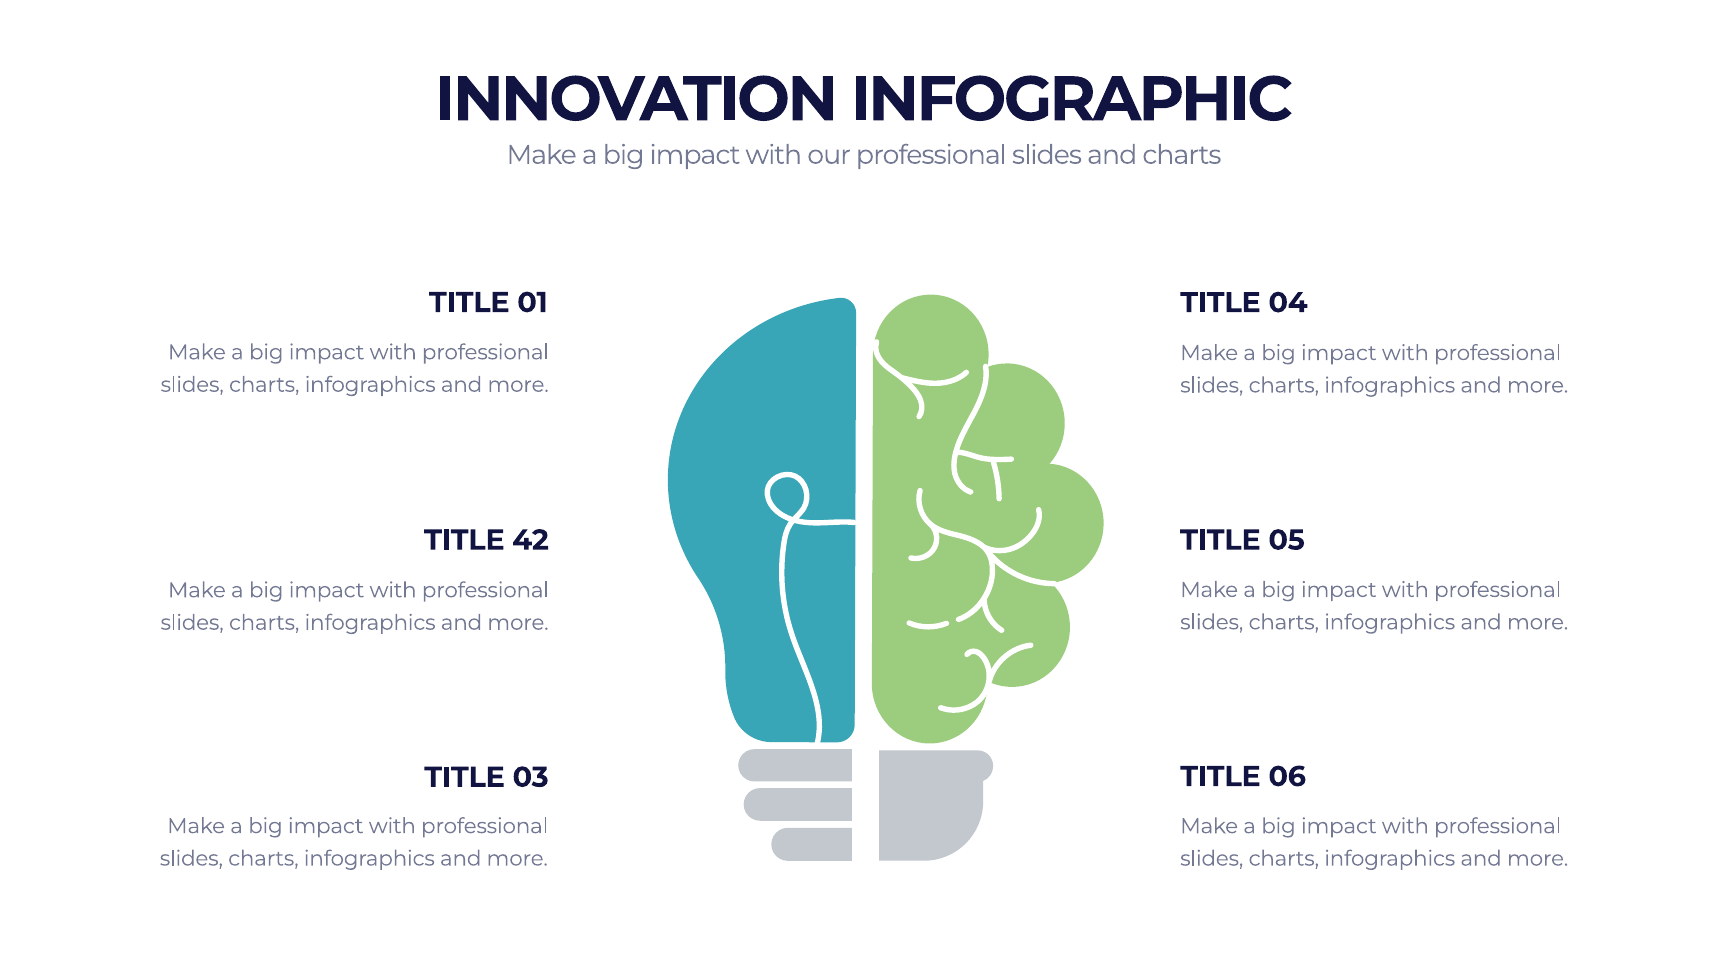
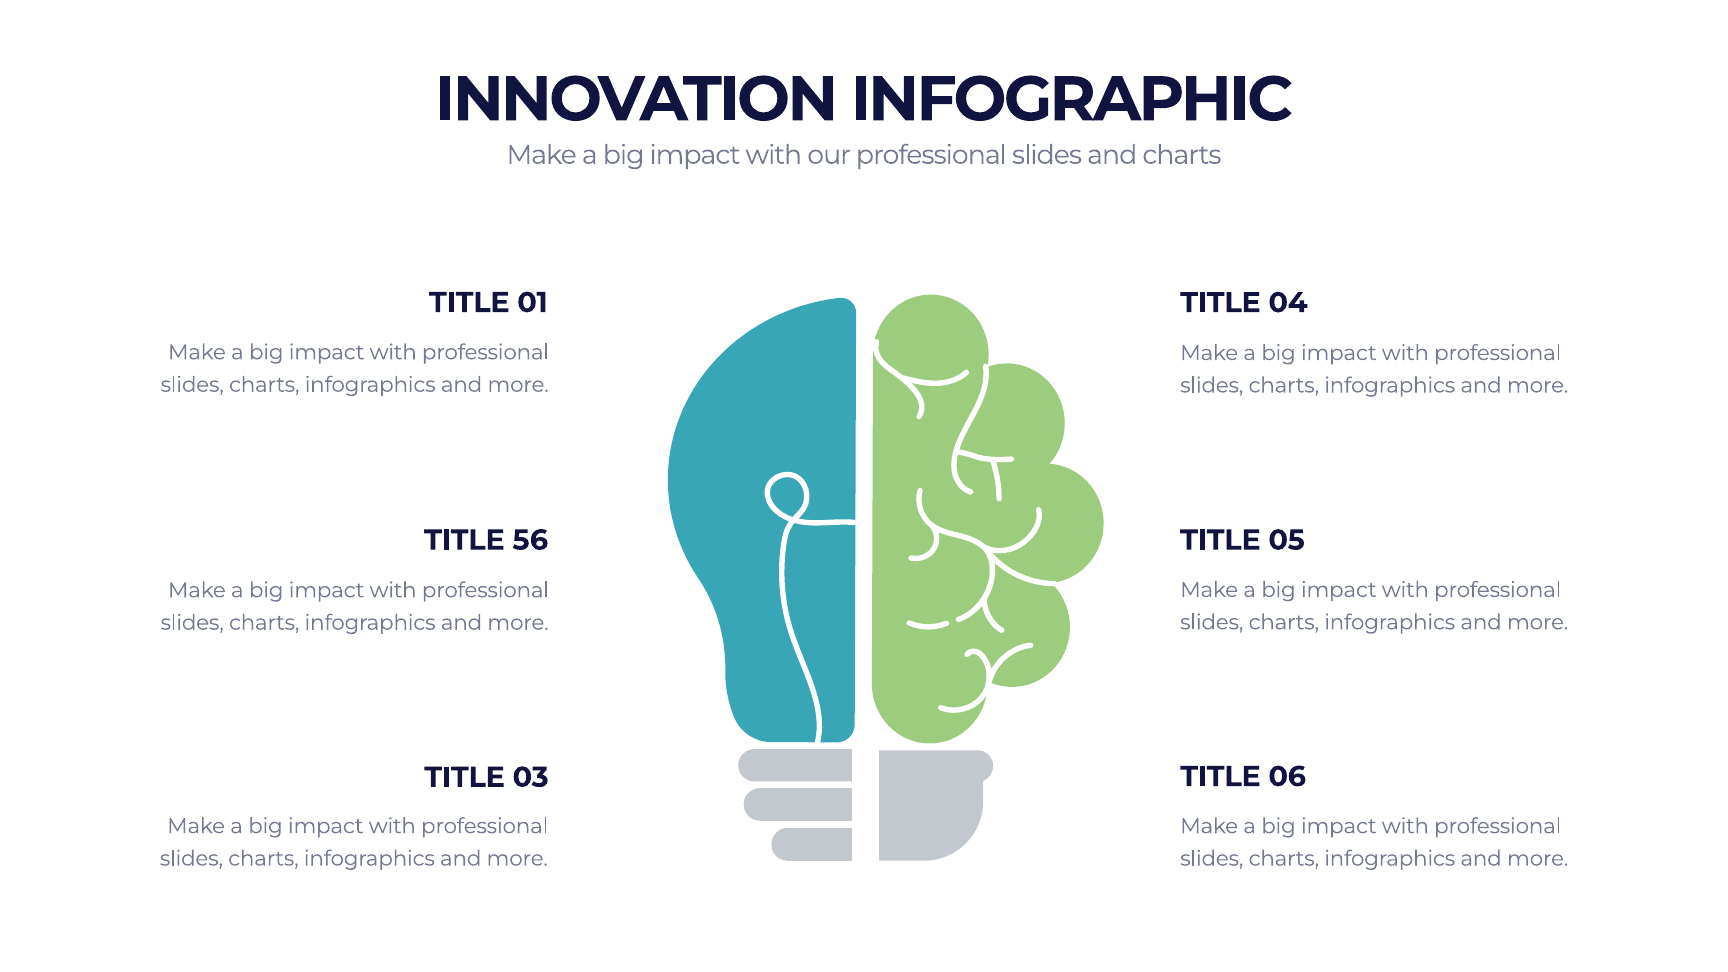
42: 42 -> 56 (530, 540)
